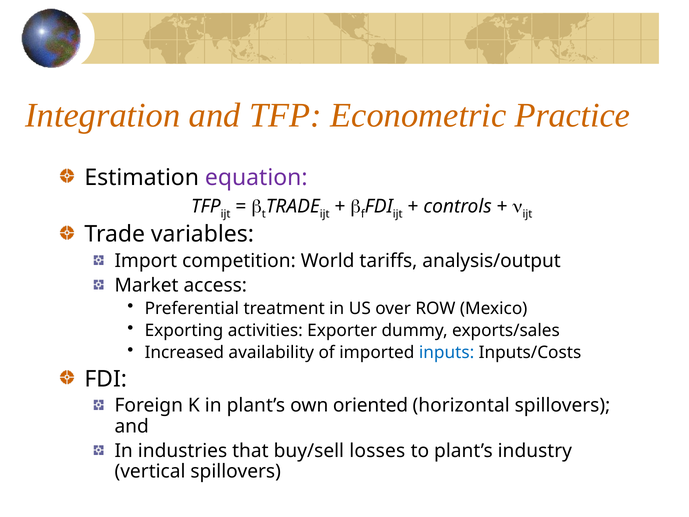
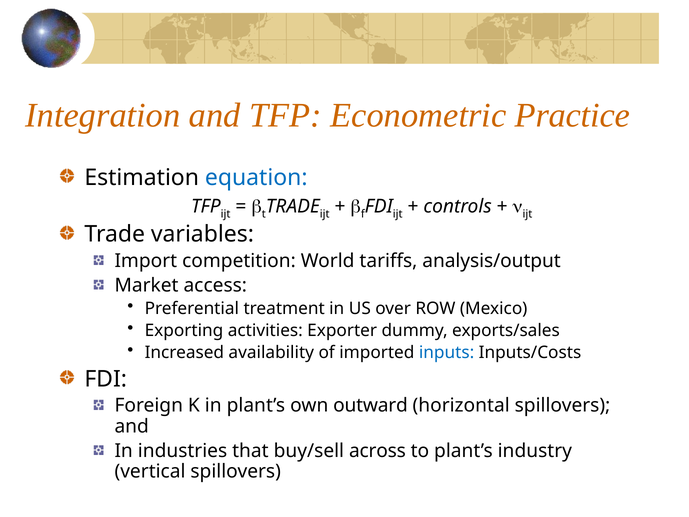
equation colour: purple -> blue (256, 178)
oriented: oriented -> outward (371, 405)
losses: losses -> across (377, 451)
